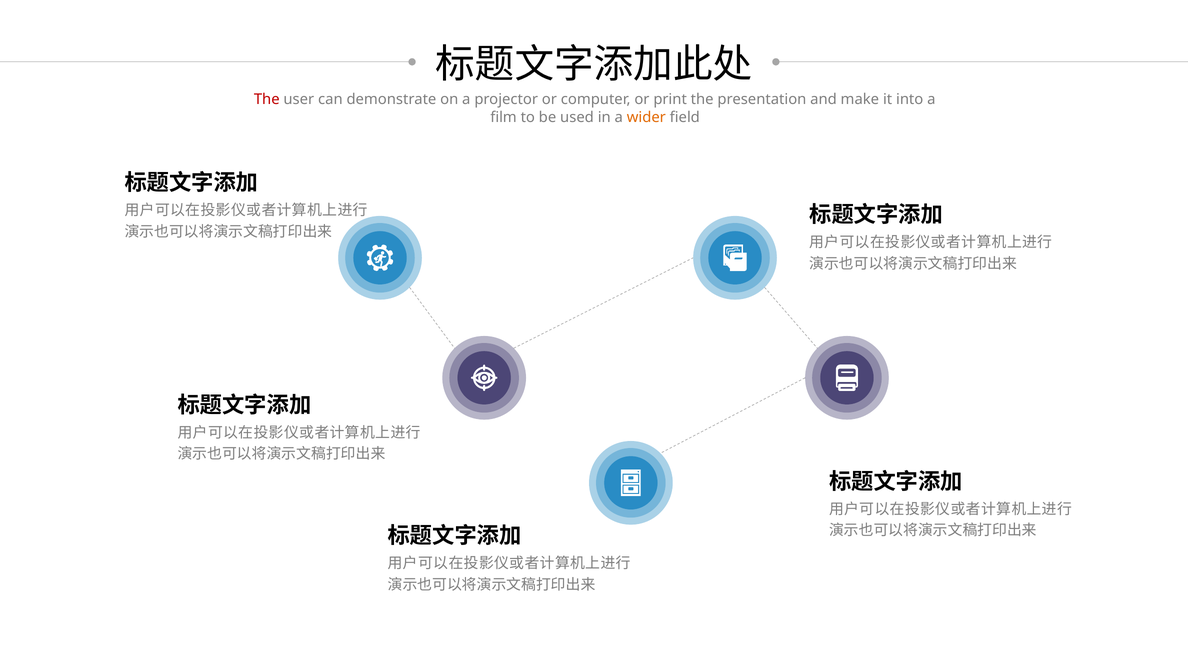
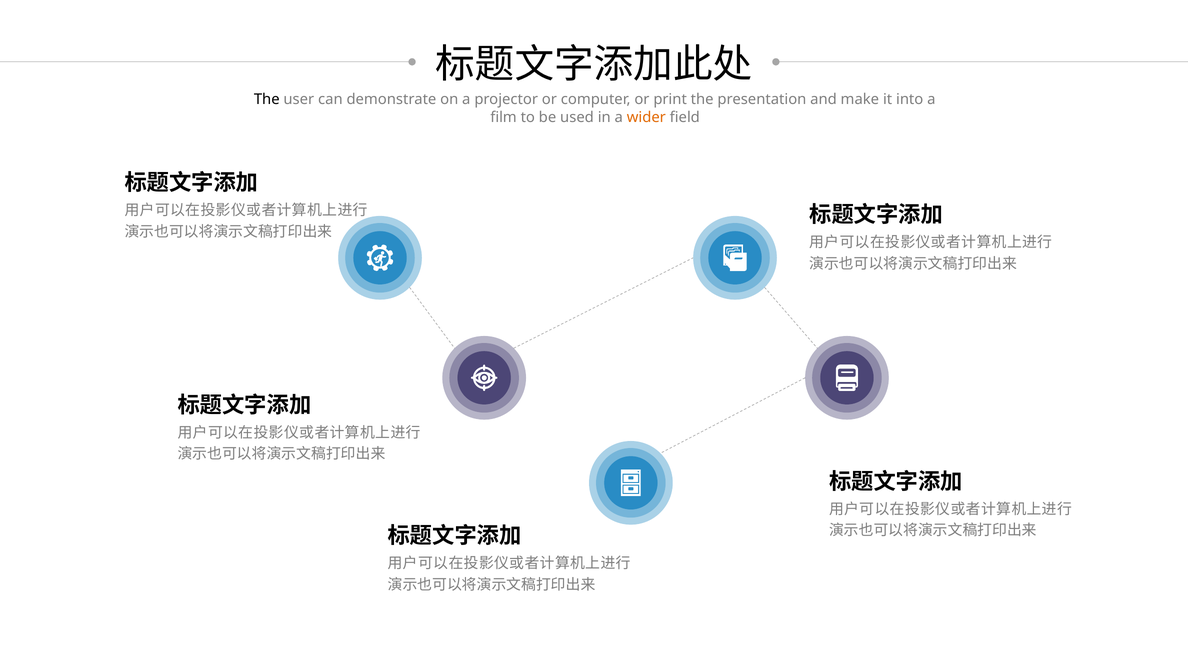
The colour: red -> black (267, 100)
